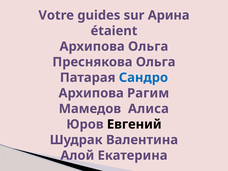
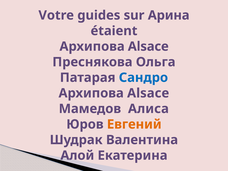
Ольга: Ольга -> Alsace (148, 46)
Рагим: Рагим -> Alsace (148, 93)
Евгений colour: black -> orange (134, 124)
